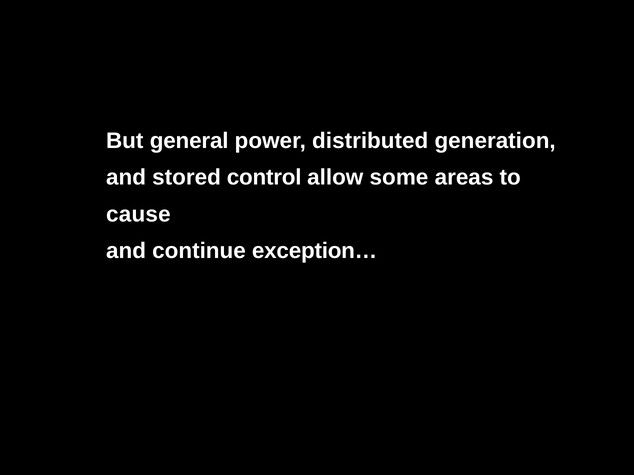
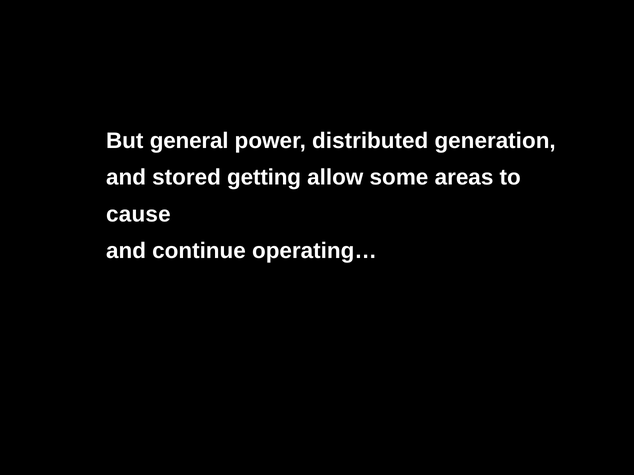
control: control -> getting (264, 178)
exception…: exception… -> operating… (314, 251)
